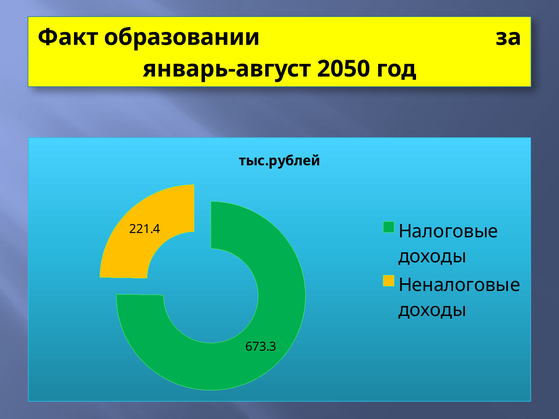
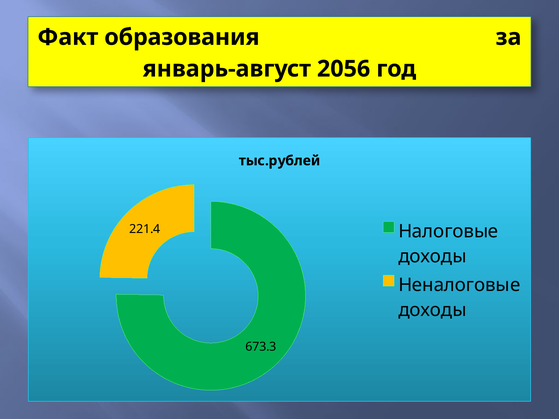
образовании: образовании -> образования (182, 37)
2050: 2050 -> 2056 (344, 69)
